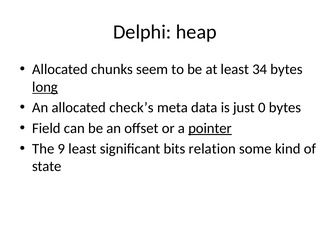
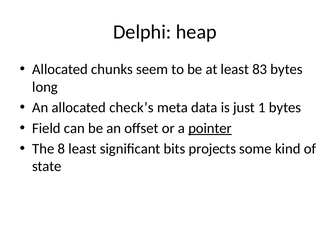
34: 34 -> 83 (260, 69)
long underline: present -> none (45, 87)
0: 0 -> 1 (262, 107)
9: 9 -> 8 (61, 148)
relation: relation -> projects (212, 148)
